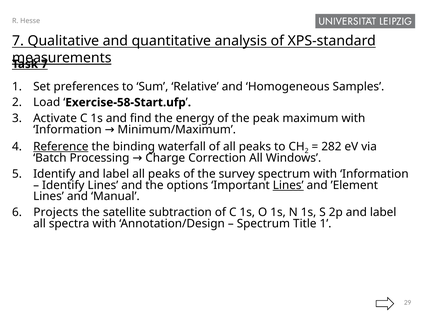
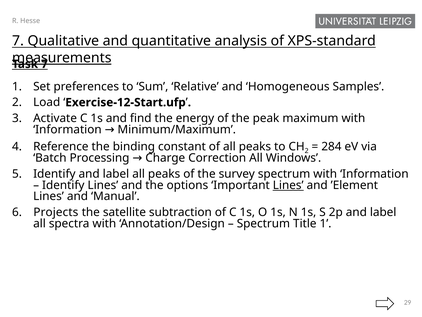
Exercise-58-Start.ufp: Exercise-58-Start.ufp -> Exercise-12-Start.ufp (126, 102)
Reference underline: present -> none (61, 146)
waterfall: waterfall -> constant (182, 146)
282: 282 -> 284 (331, 146)
